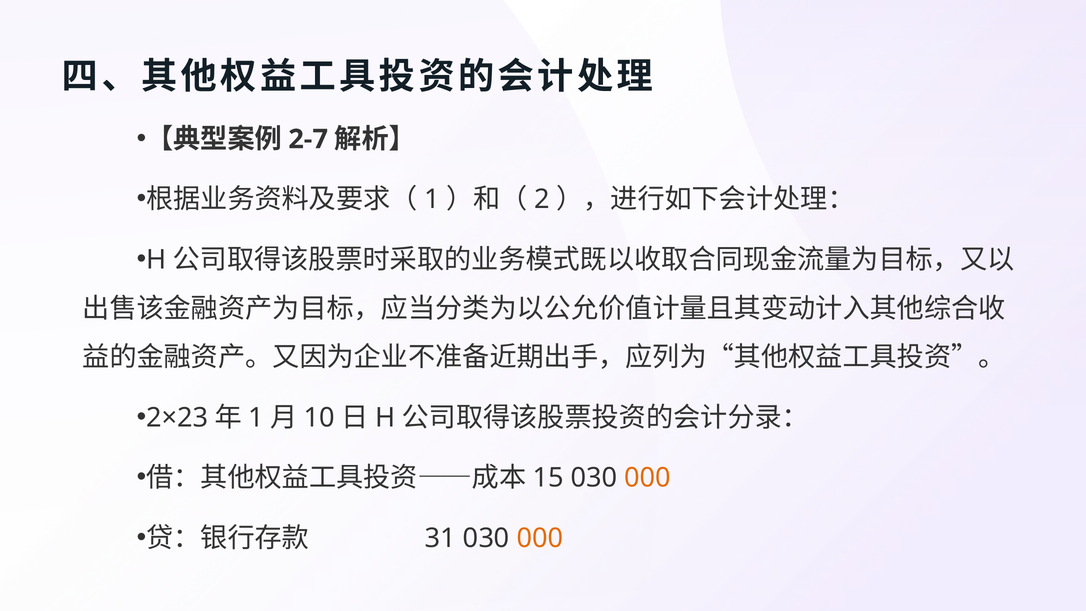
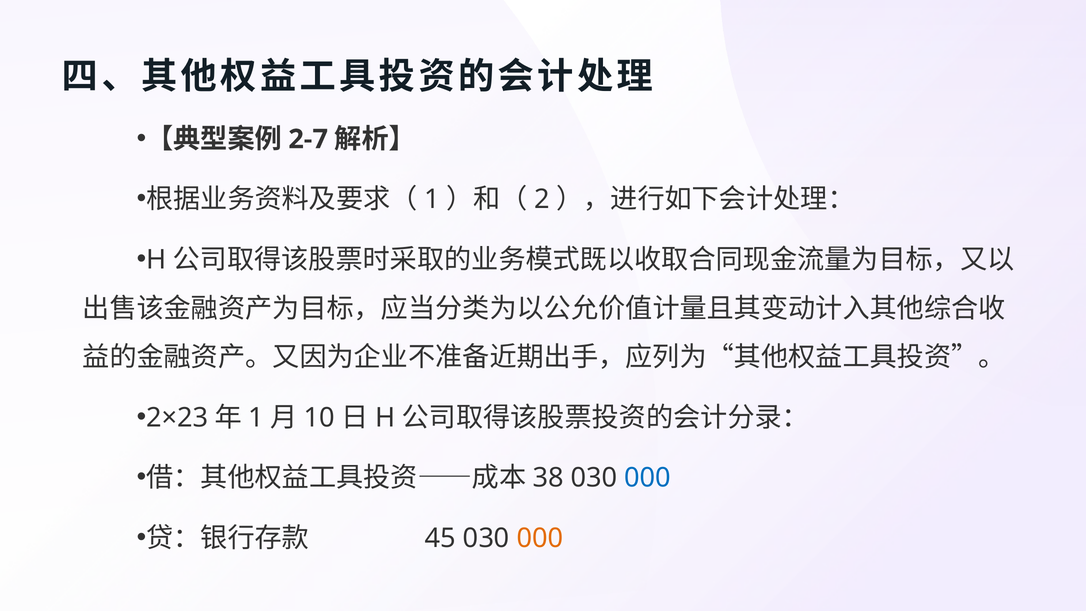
15: 15 -> 38 (548, 478)
000 colour: orange -> blue (648, 478)
31: 31 -> 45 (440, 538)
